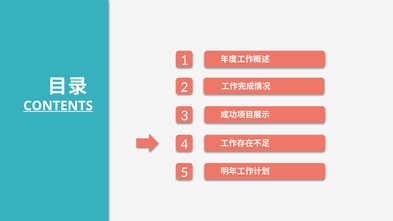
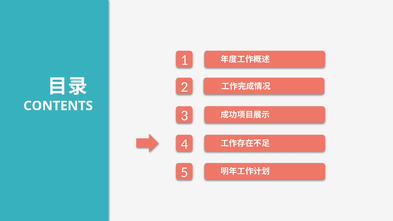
CONTENTS underline: present -> none (58, 106)
